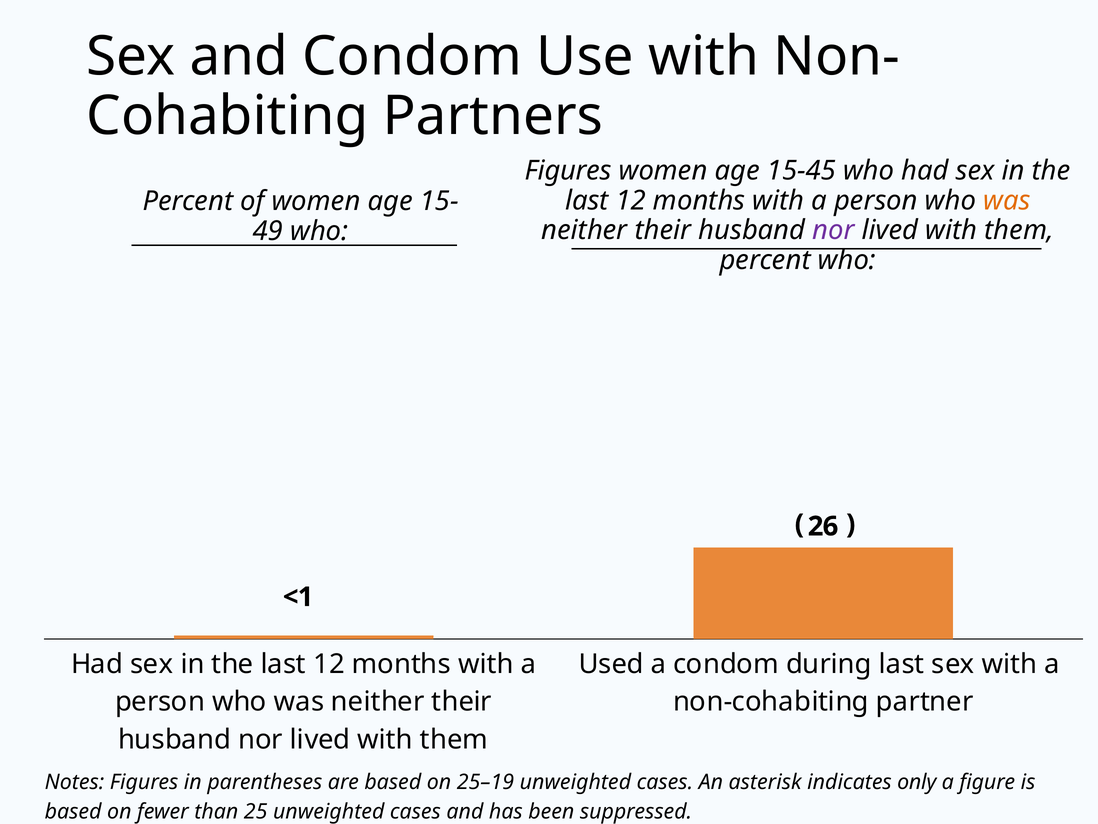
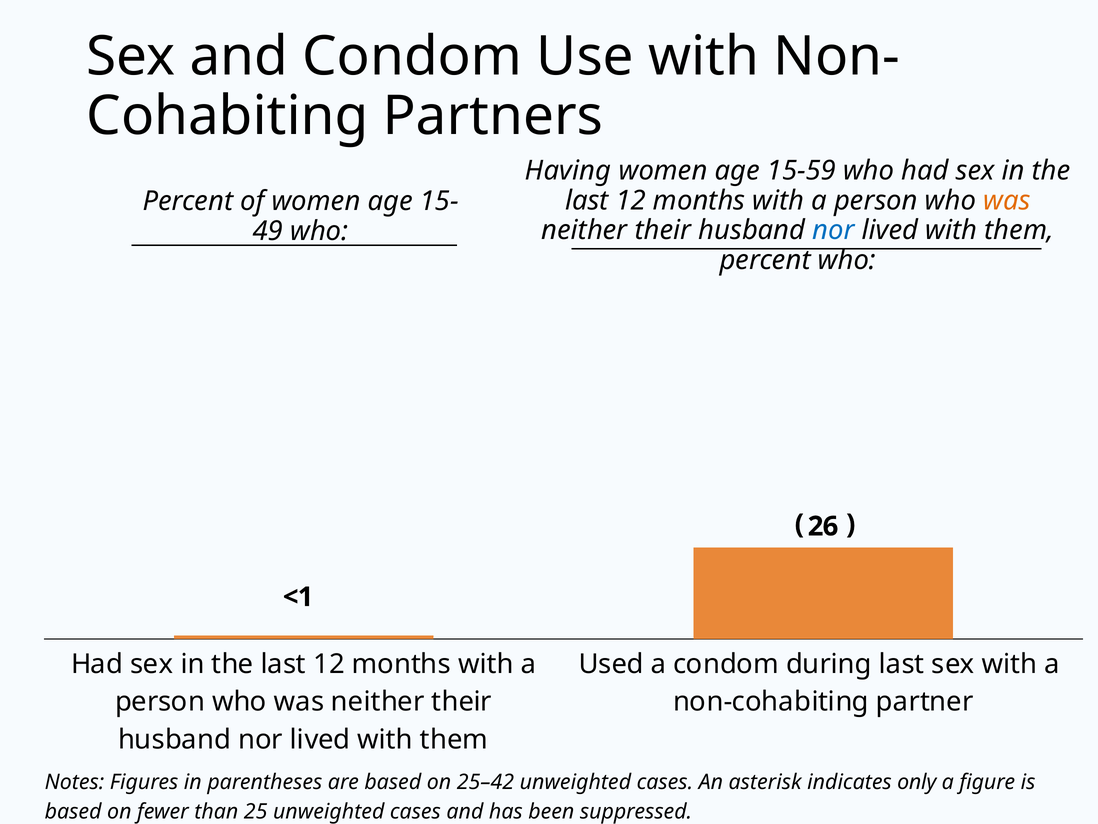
Figures: Figures -> Having (568, 171)
15-45: 15-45 -> 15-59 (801, 171)
nor colour: purple -> blue (833, 230)
25–19: 25–19 -> 25–42 (485, 782)
